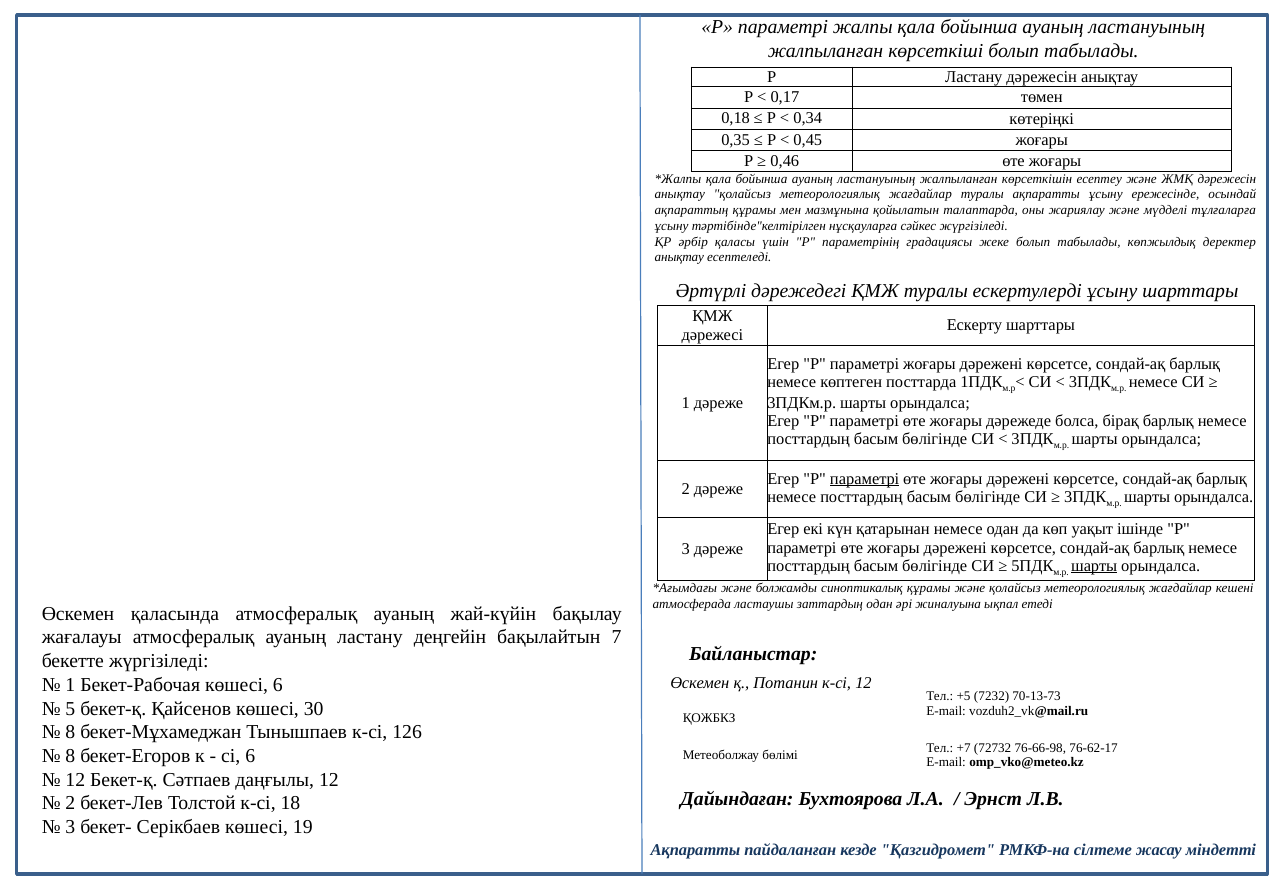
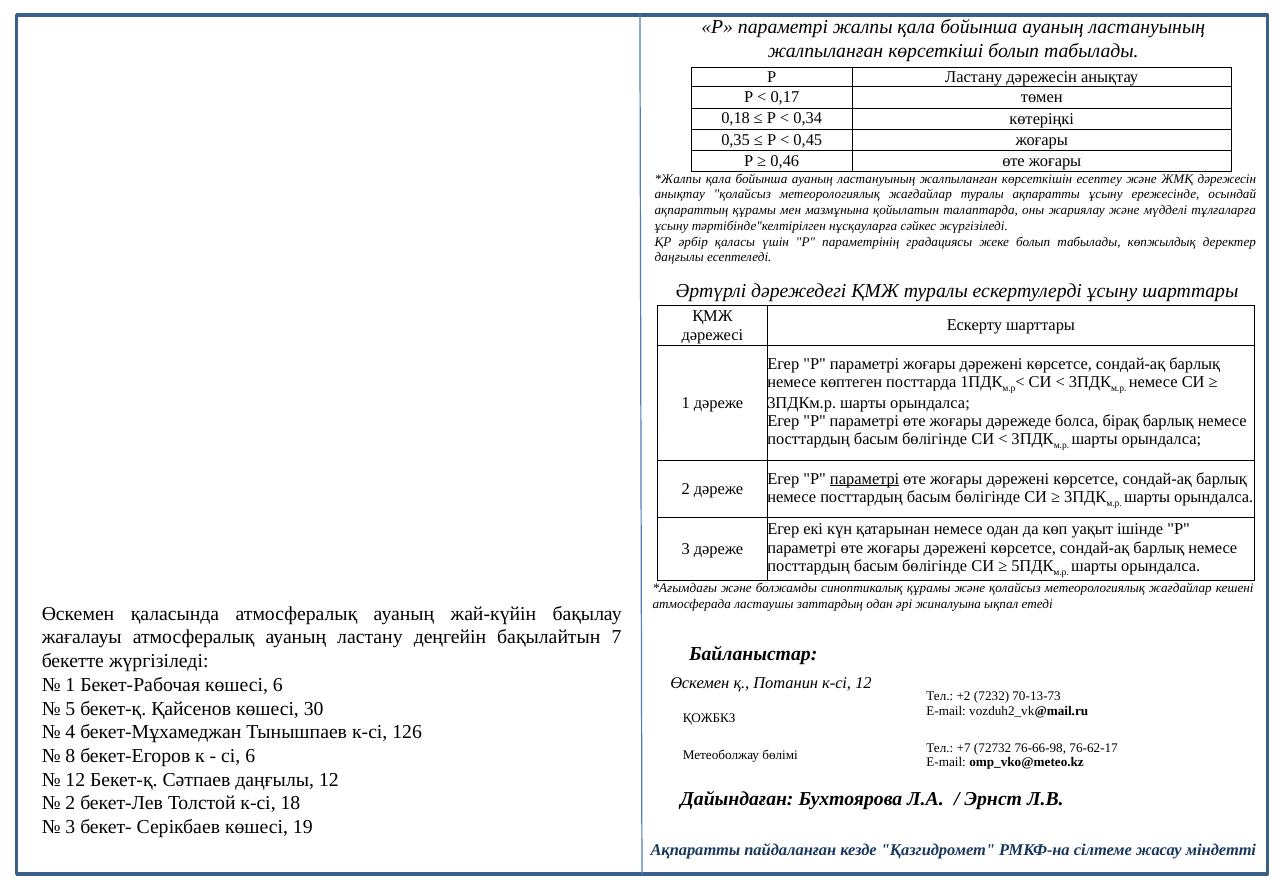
анықтау: анықтау -> даңғылы (679, 258)
шарты underline: present -> none (1094, 566)
+5: +5 -> +2 (964, 696)
8: 8 -> 4 (70, 732)
